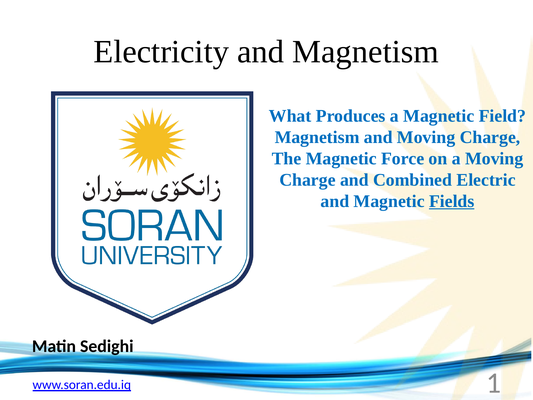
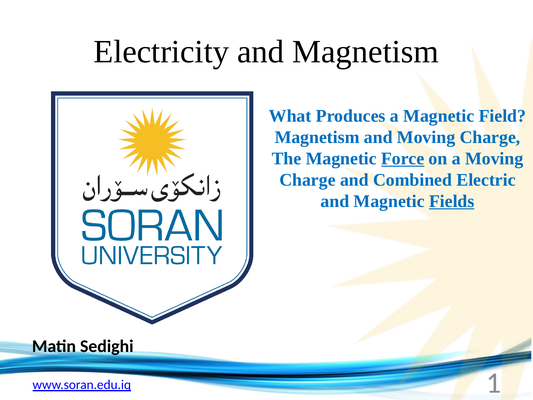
Force underline: none -> present (403, 158)
